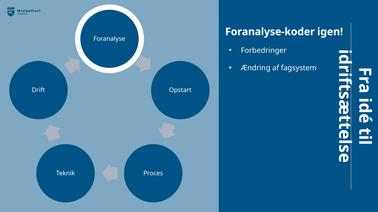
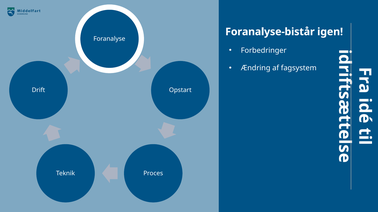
Foranalyse-koder: Foranalyse-koder -> Foranalyse-bistår (270, 32)
